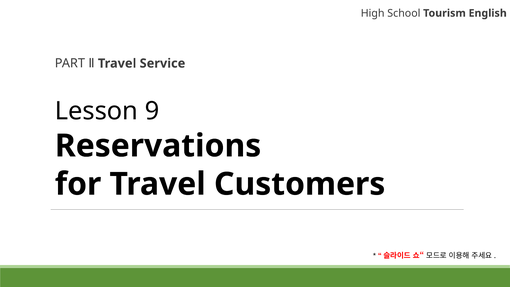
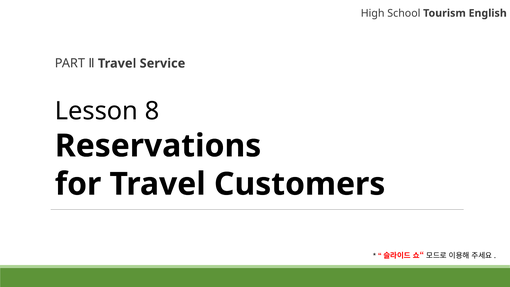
9: 9 -> 8 (152, 111)
